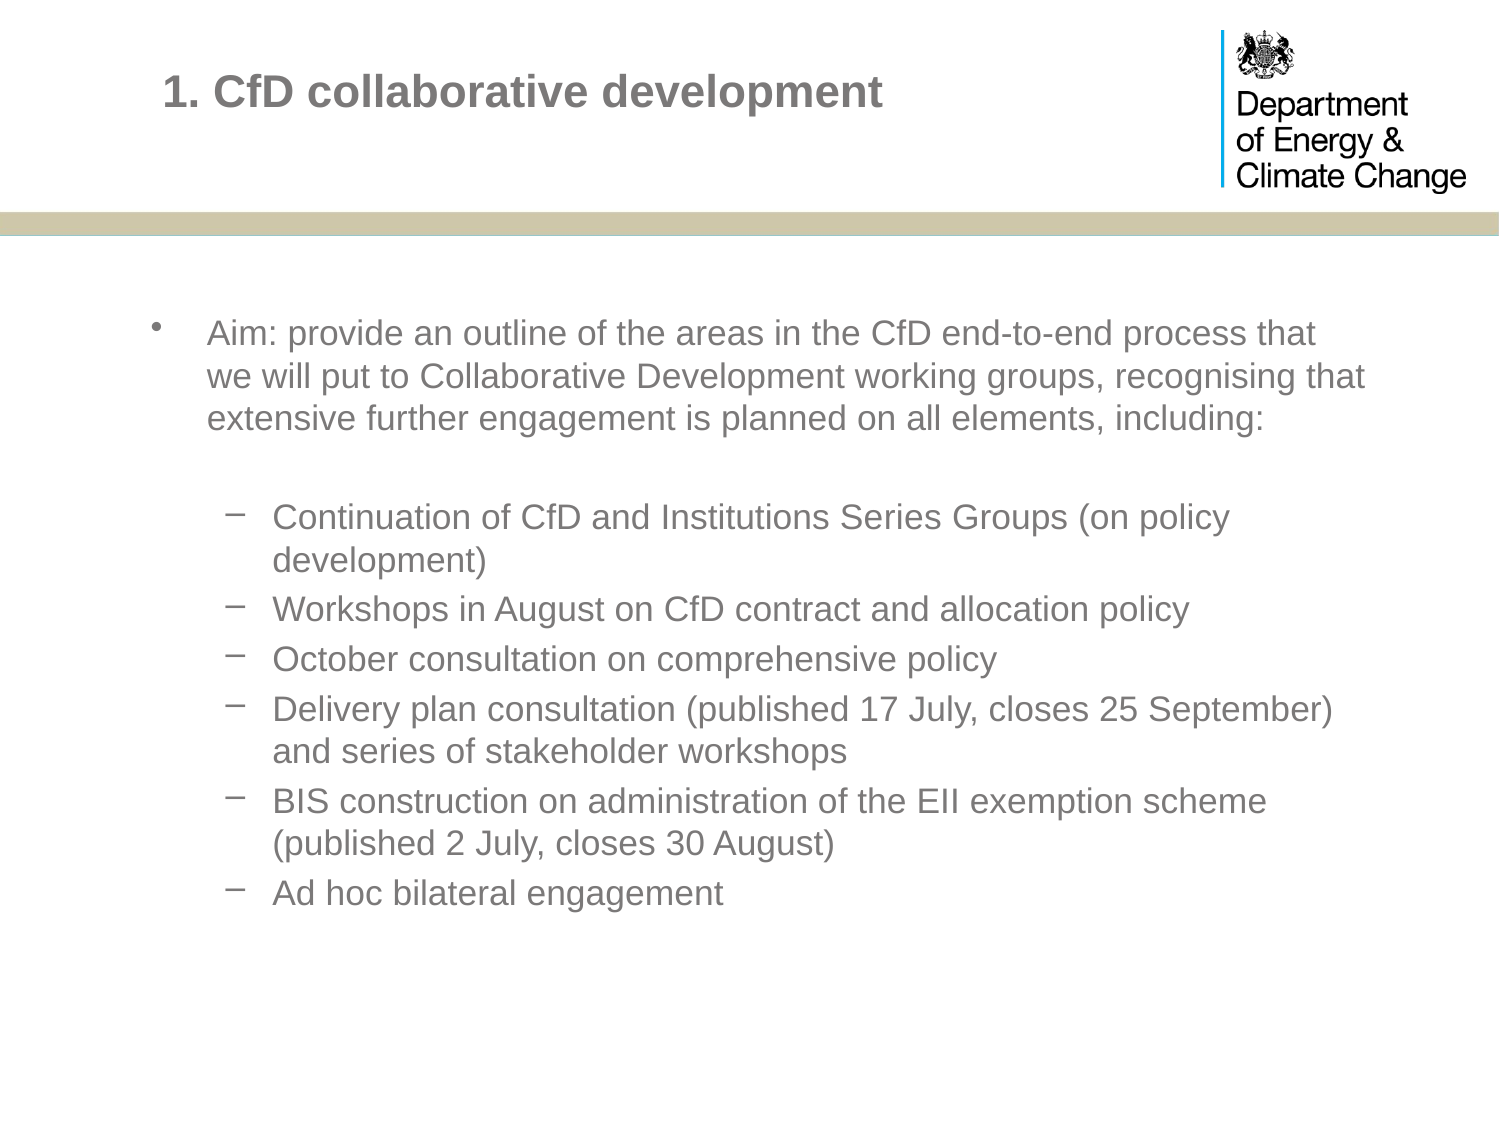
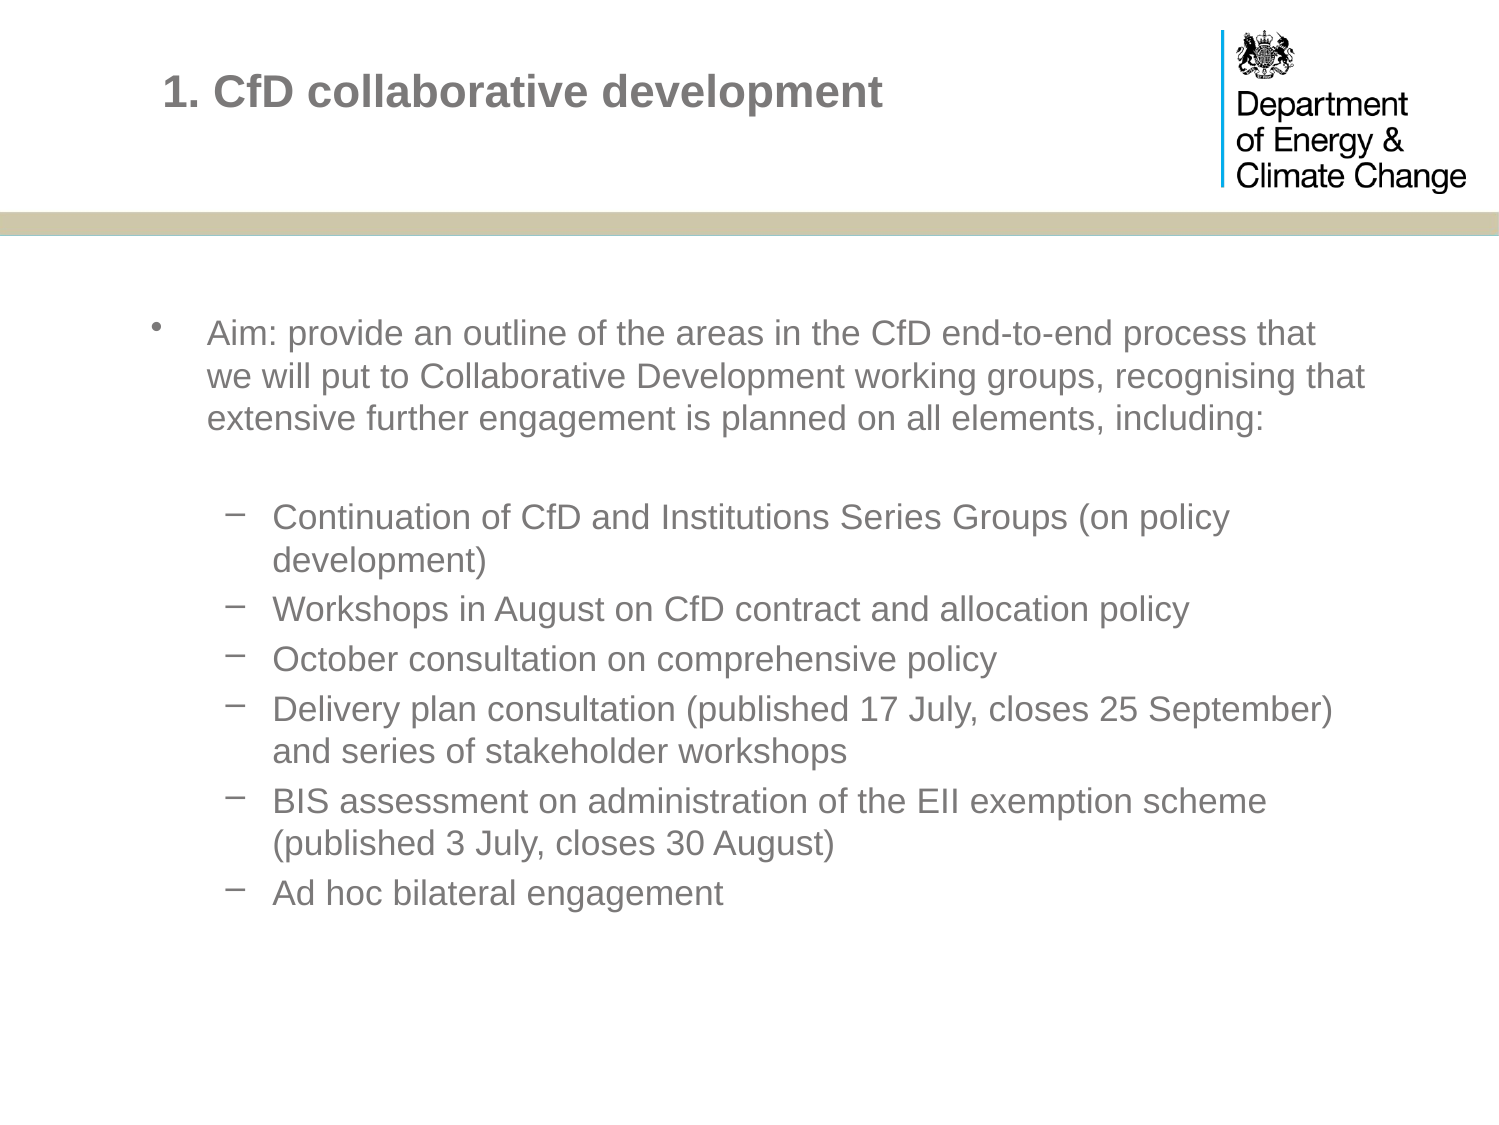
construction: construction -> assessment (434, 801)
2: 2 -> 3 (456, 844)
